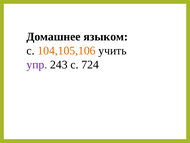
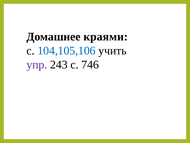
языком: языком -> краями (106, 37)
104,105,106 colour: orange -> blue (66, 50)
724: 724 -> 746 (90, 64)
